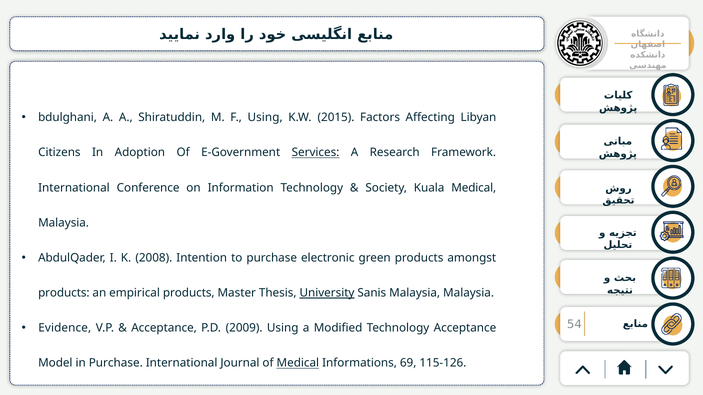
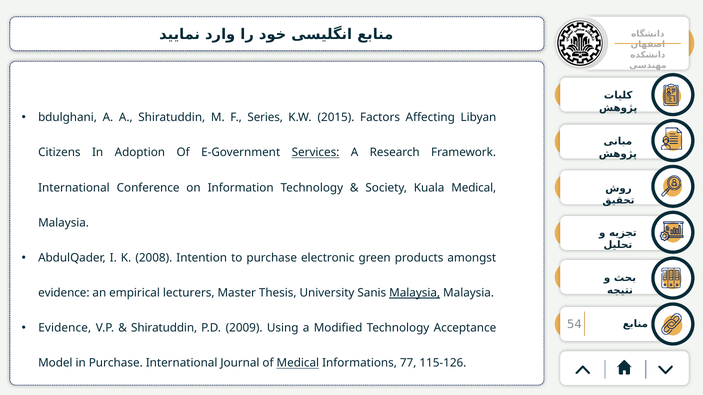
F Using: Using -> Series (265, 118)
products: products -> evidence (64, 293)
empirical products: products -> lecturers (189, 293)
University underline: present -> none (327, 293)
Malaysia underline: none -> present (415, 293)
Acceptance: Acceptance -> Shiratuddin (164, 328)
69: 69 -> 77 (408, 364)
